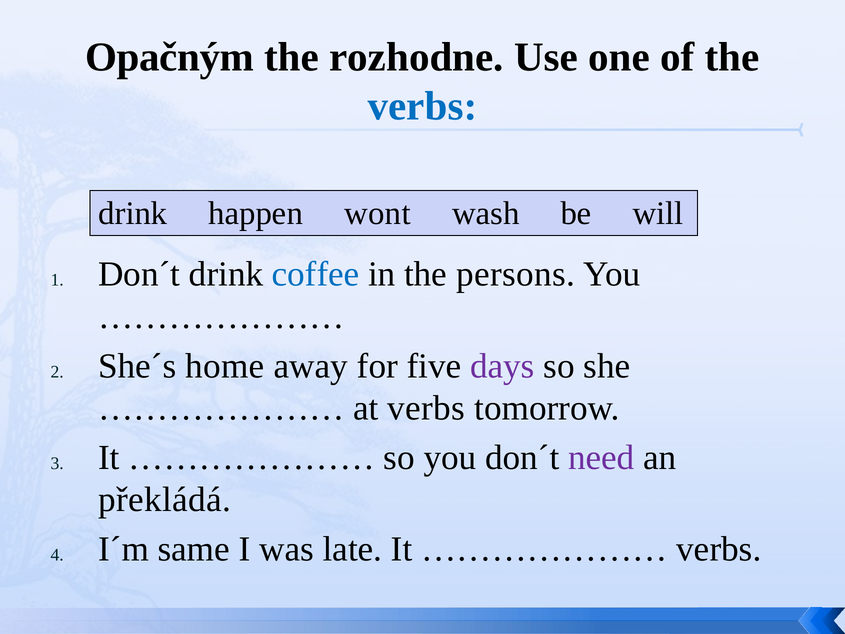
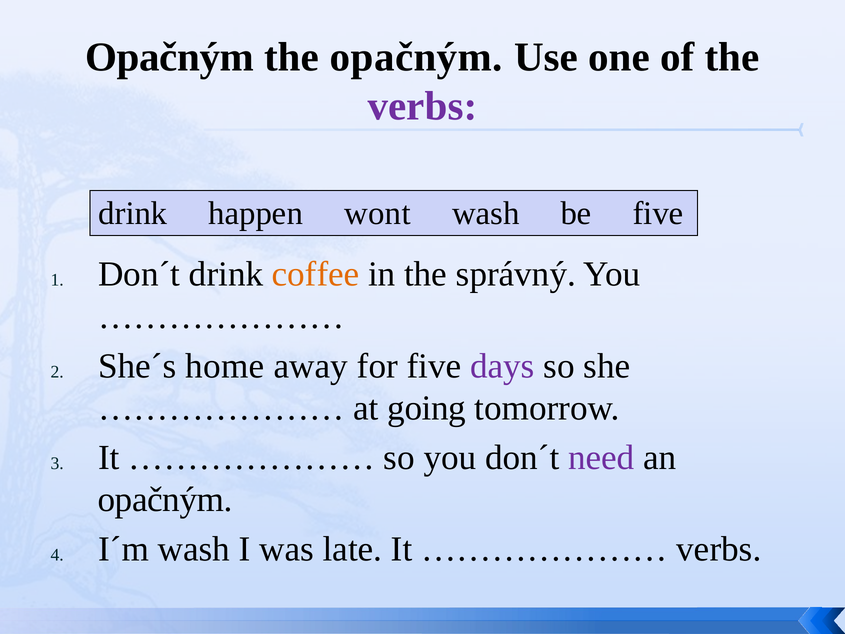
the rozhodne: rozhodne -> opačným (416, 57)
verbs colour: blue -> purple (422, 106)
be will: will -> five (658, 213)
coffee colour: blue -> orange (316, 274)
persons: persons -> správný (516, 274)
at verbs: verbs -> going (427, 408)
překládá: překládá -> opačným (165, 500)
I´m same: same -> wash (194, 549)
